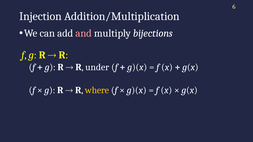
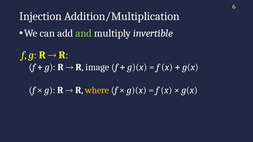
and colour: pink -> light green (84, 33)
bijections: bijections -> invertible (153, 33)
under: under -> image (97, 67)
